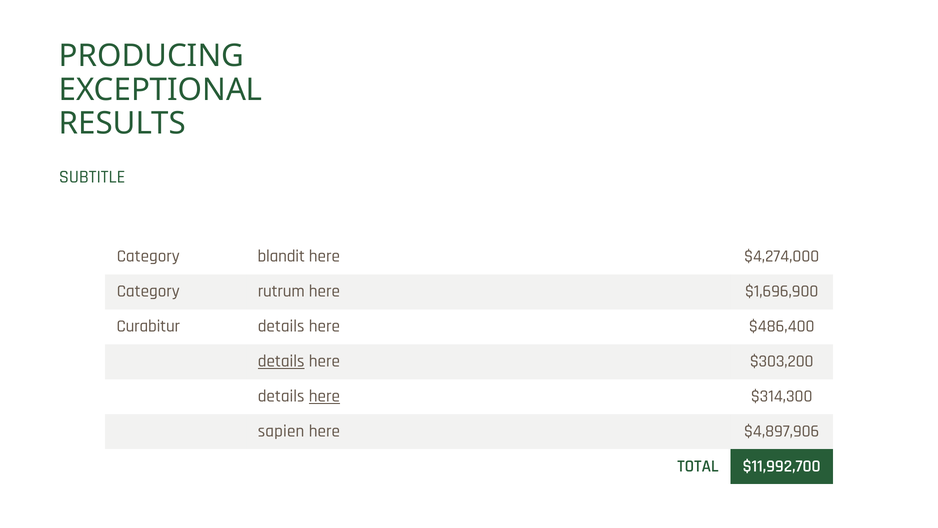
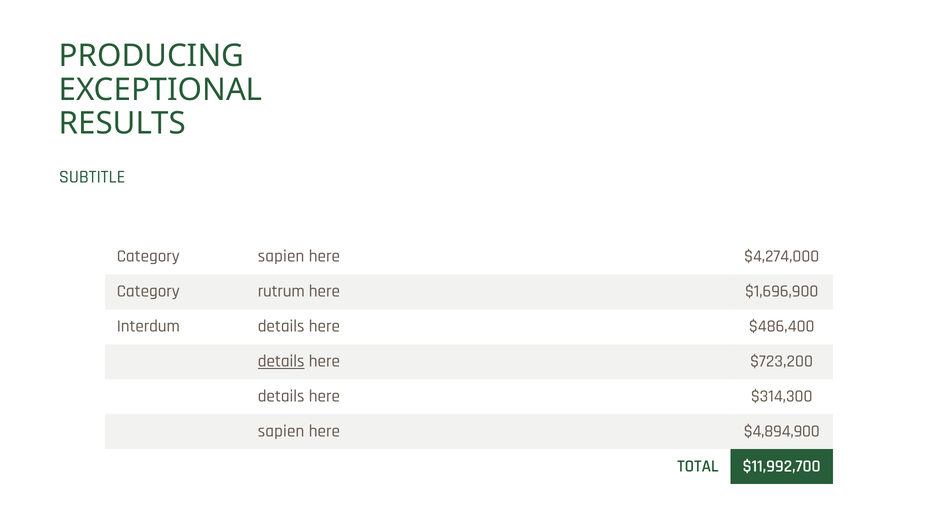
Category blandit: blandit -> sapien (281, 256)
Curabitur: Curabitur -> Interdum (148, 326)
$303,200: $303,200 -> $723,200 (782, 361)
here underline: present -> none (324, 396)
$4,897,906: $4,897,906 -> $4,894,900 (782, 431)
